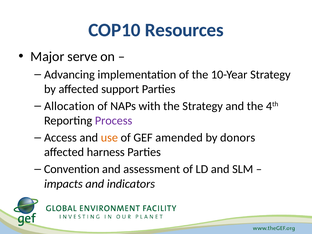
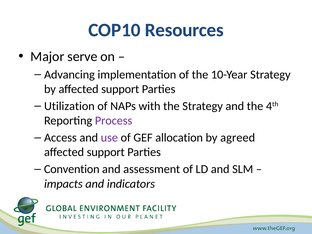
Allocation: Allocation -> Utilization (69, 106)
use colour: orange -> purple (109, 138)
amended: amended -> allocation (179, 138)
donors: donors -> agreed (238, 138)
harness: harness -> support (106, 152)
